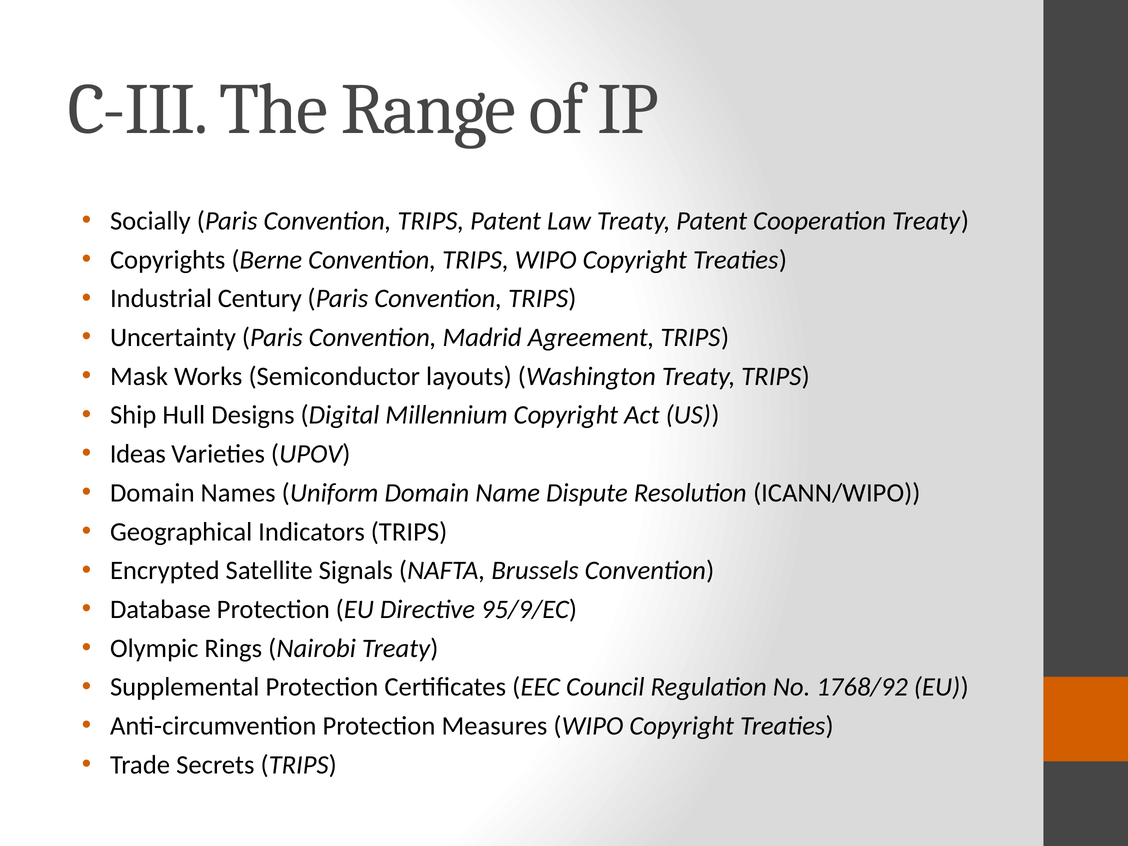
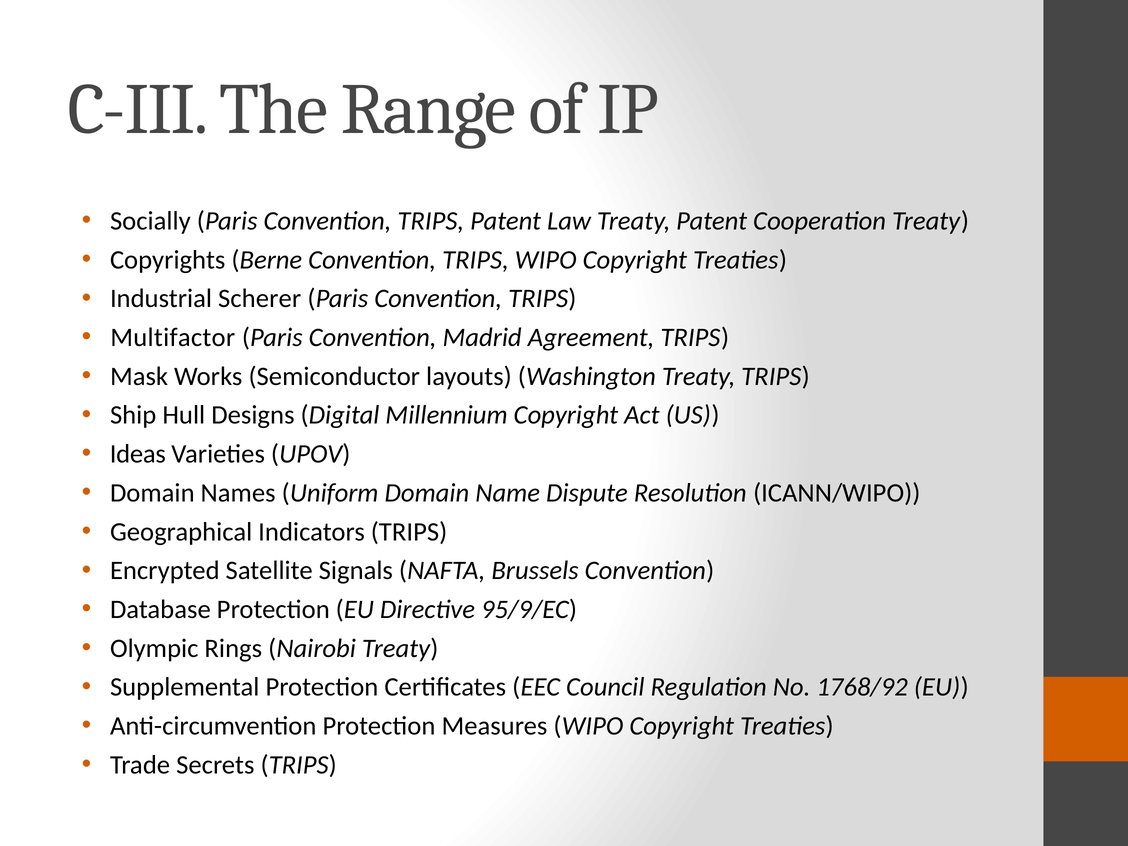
Century: Century -> Scherer (260, 299)
Uncertainty: Uncertainty -> Multifactor (173, 337)
